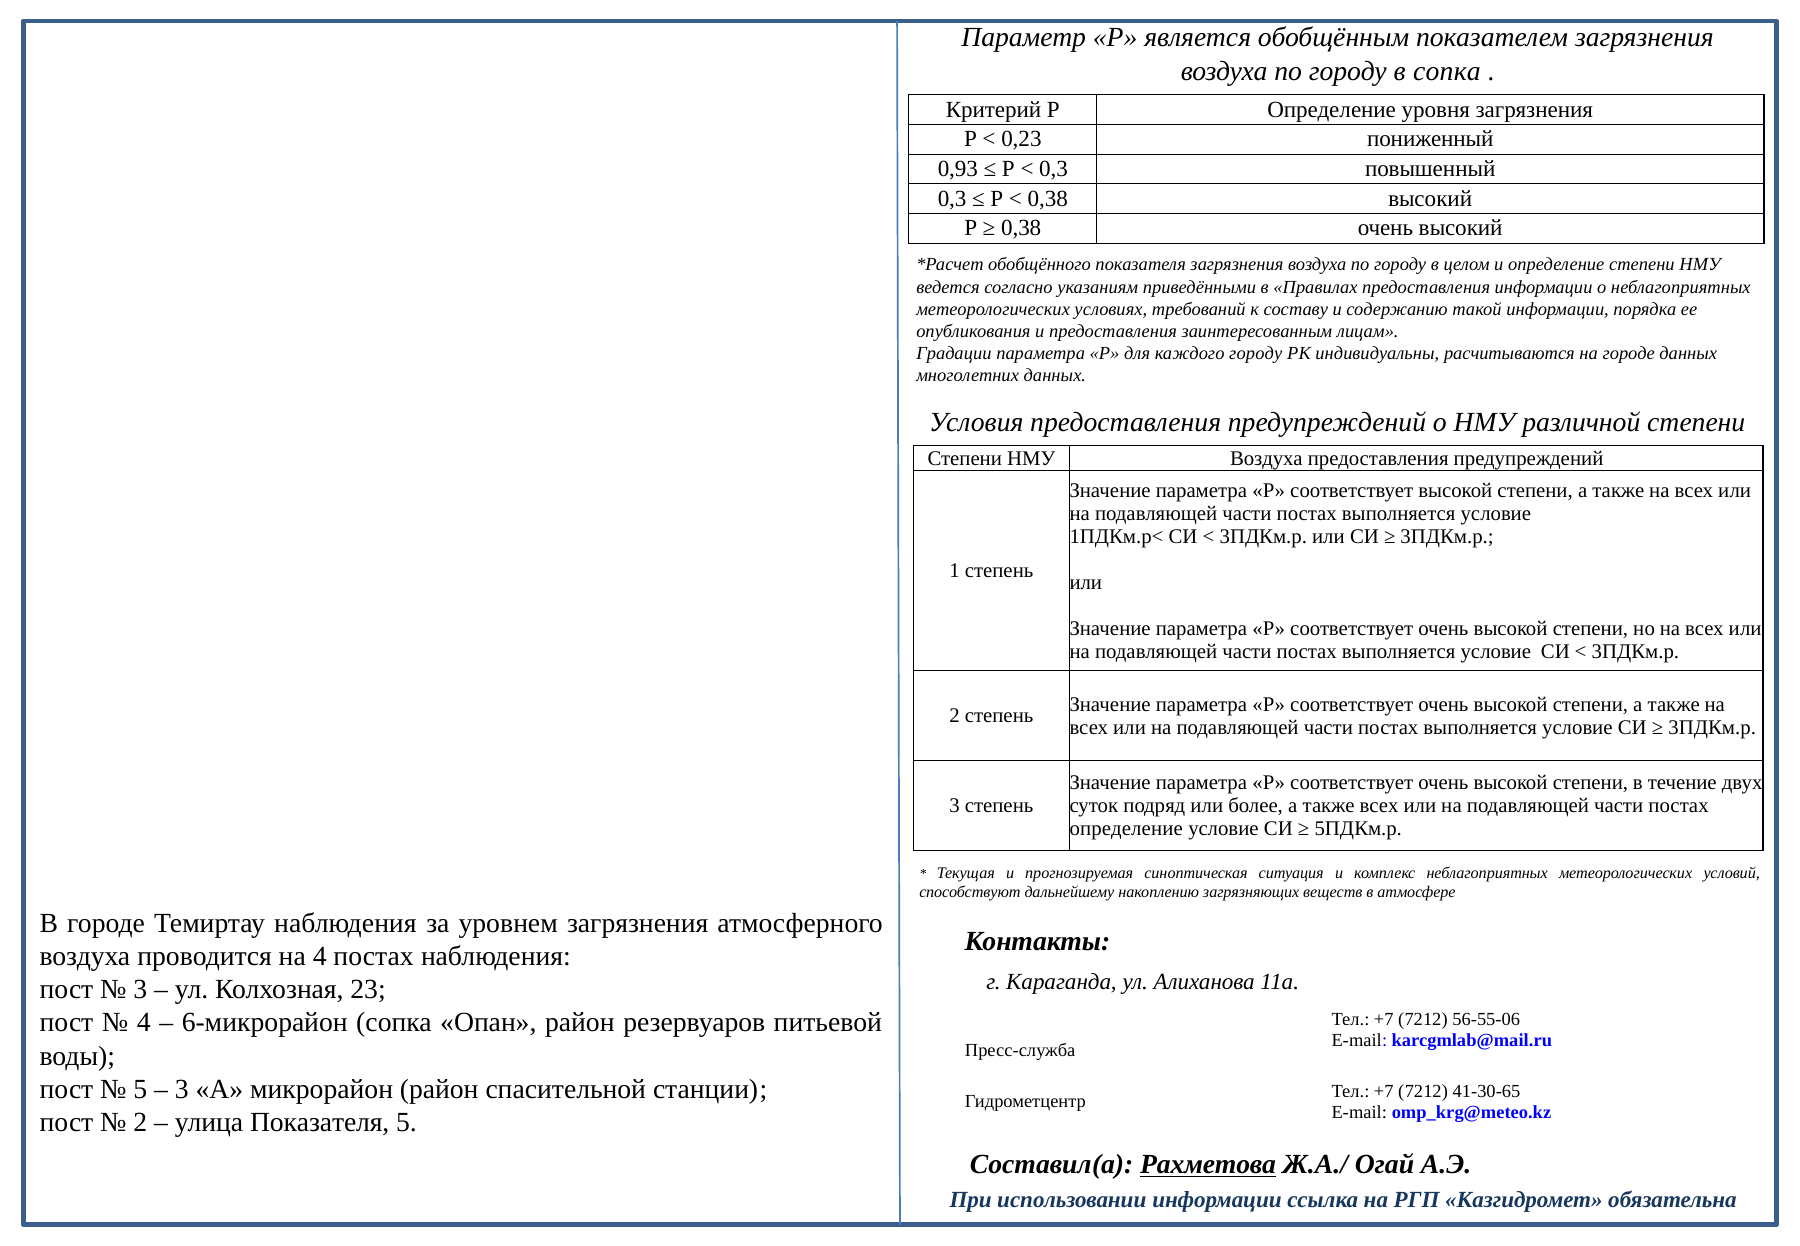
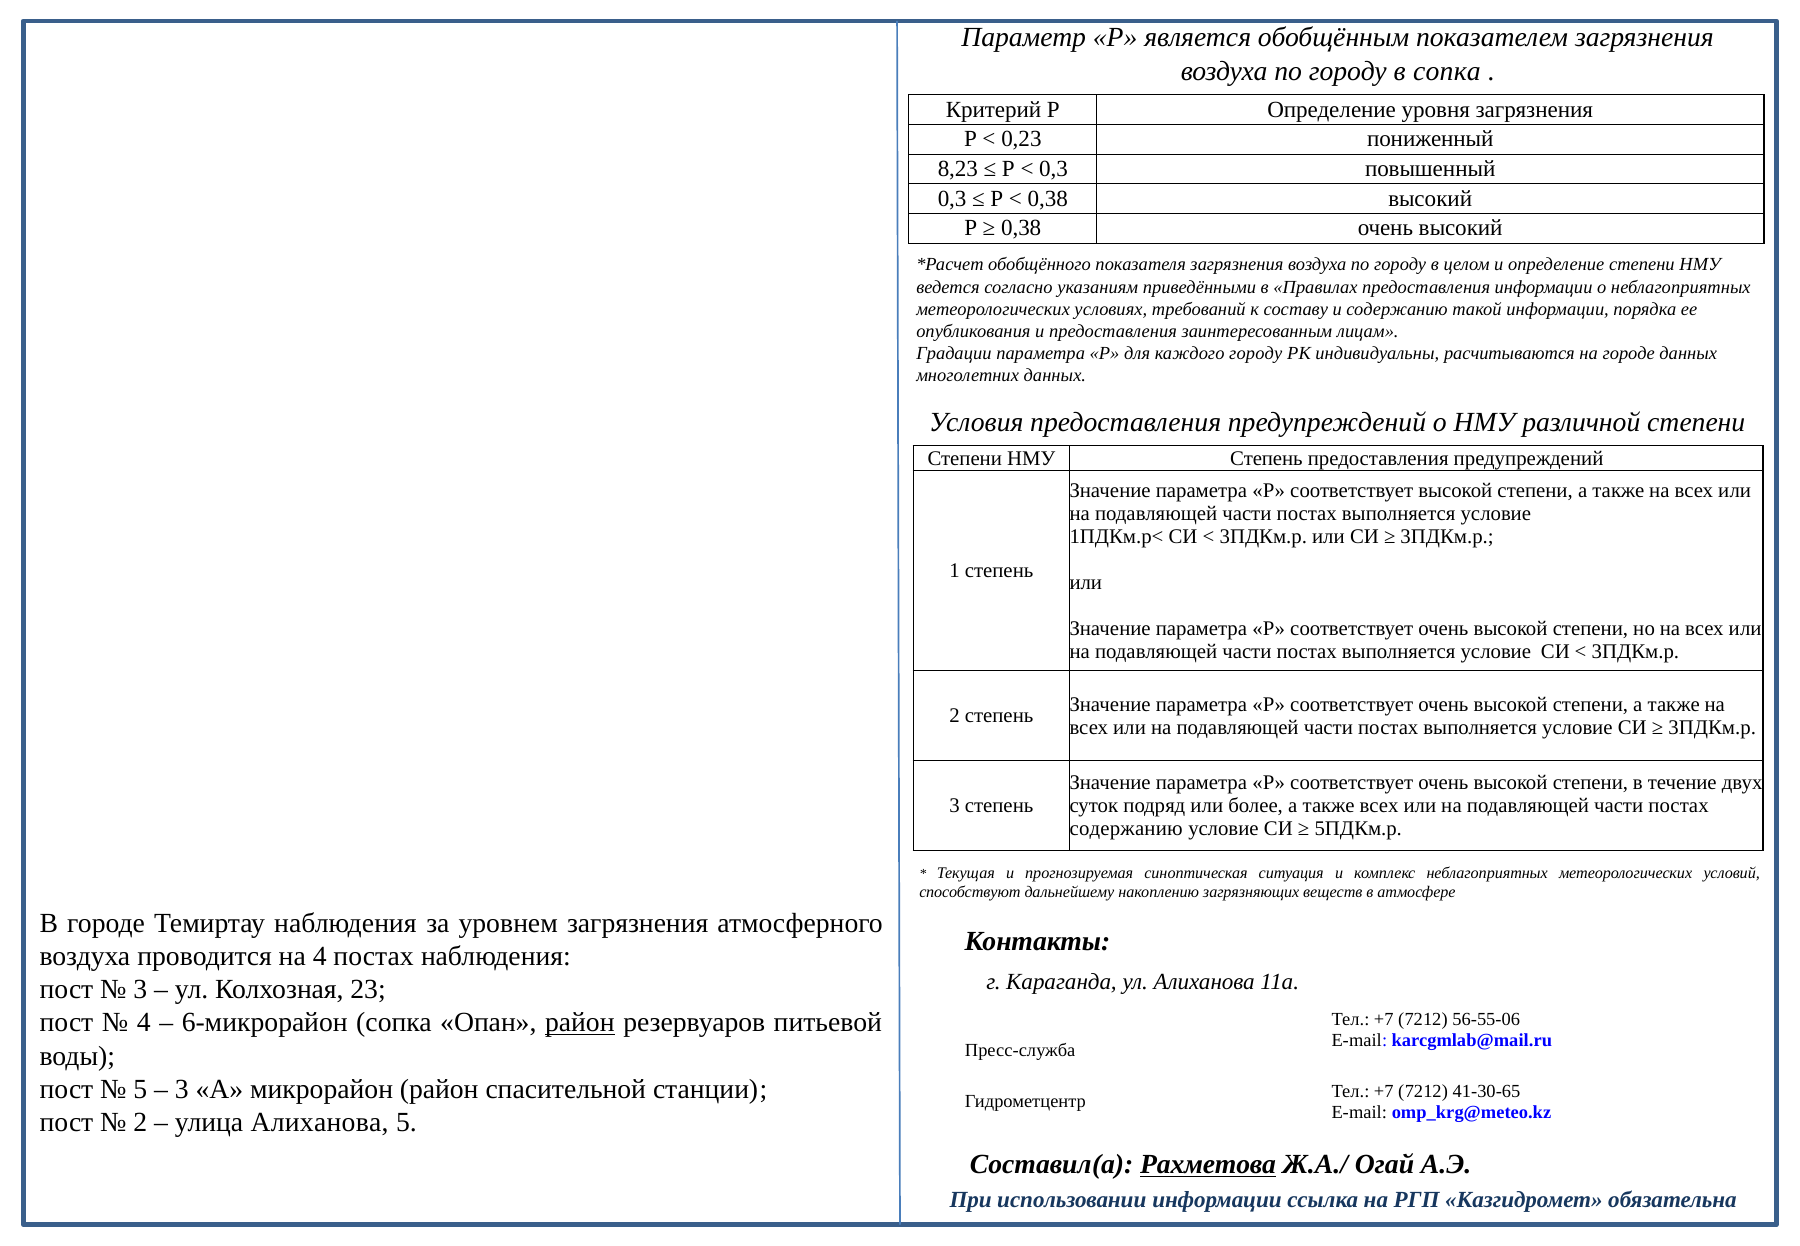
0,93: 0,93 -> 8,23 (958, 169)
НМУ Воздуха: Воздуха -> Степень (1266, 458)
определение: определение -> содержанию (1126, 829)
район underline: none -> present (580, 1023)
улица Показателя: Показателя -> Алиханова (320, 1123)
